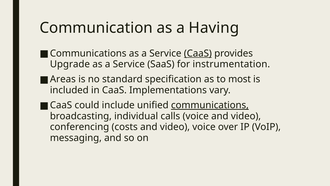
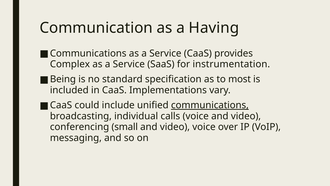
CaaS underline: present -> none (198, 53)
Upgrade: Upgrade -> Complex (70, 64)
Areas: Areas -> Being (63, 79)
costs: costs -> small (125, 127)
